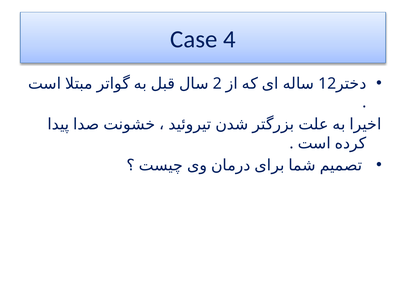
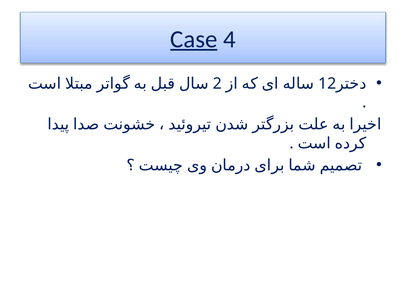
Case underline: none -> present (194, 39)
